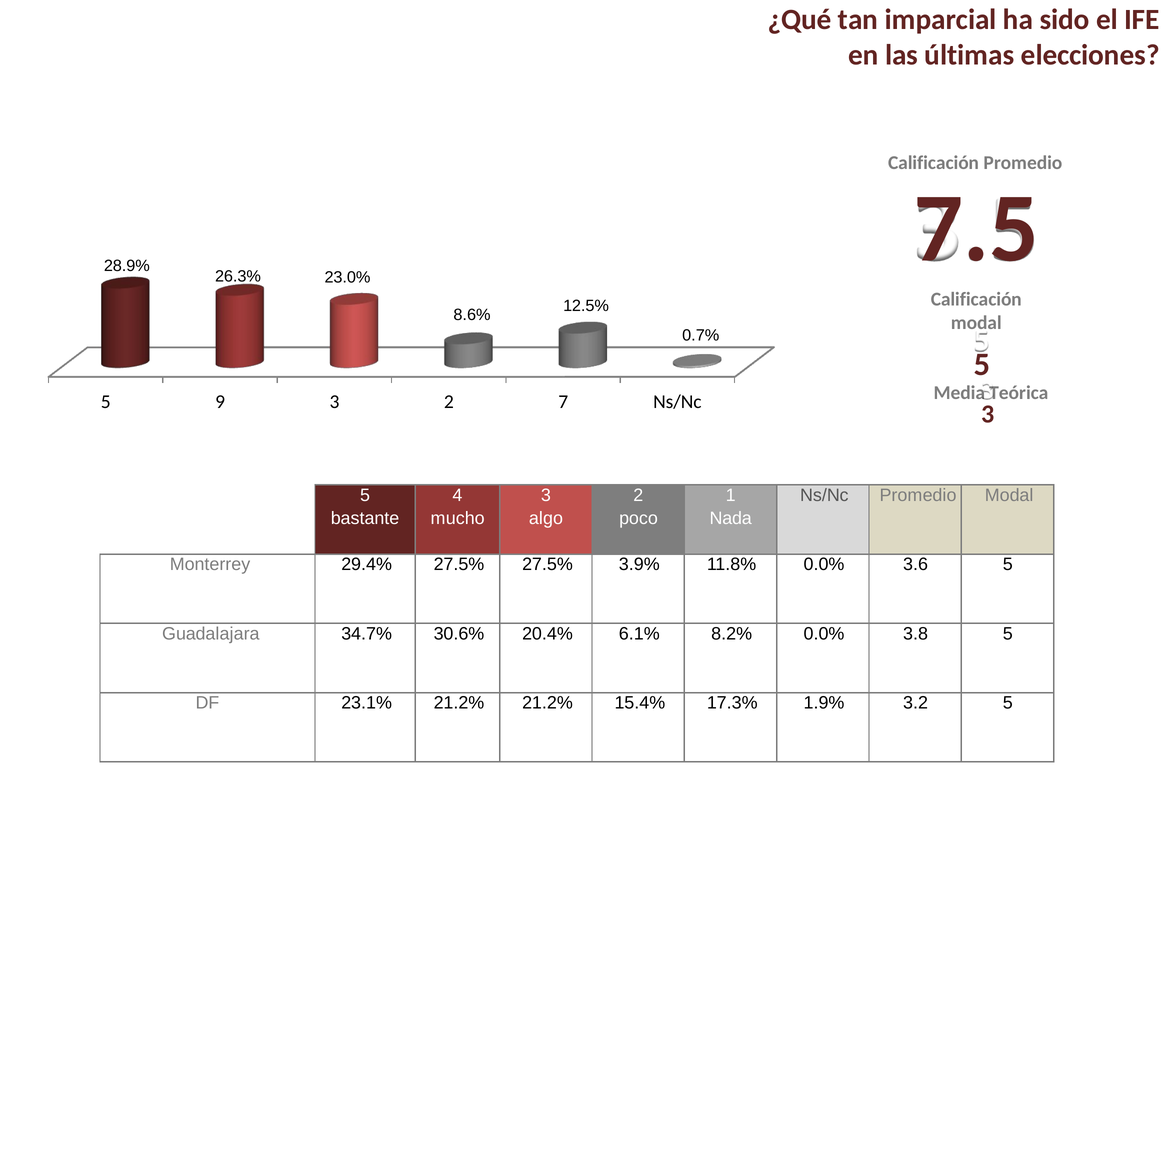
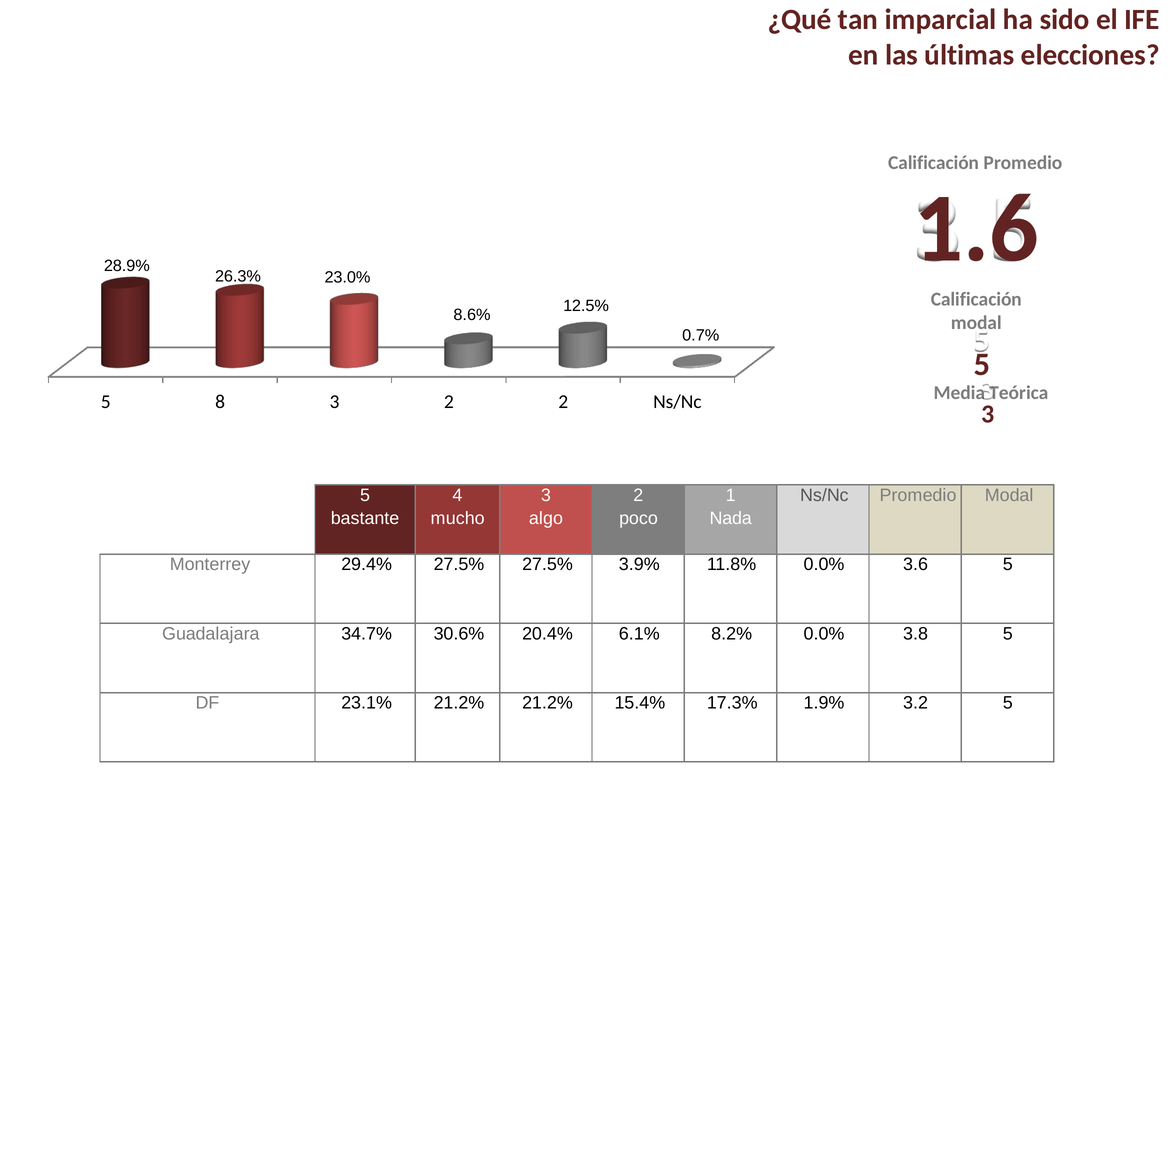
7.5: 7.5 -> 1.6 (976, 228)
9: 9 -> 8 (220, 402)
2 7: 7 -> 2 (563, 402)
